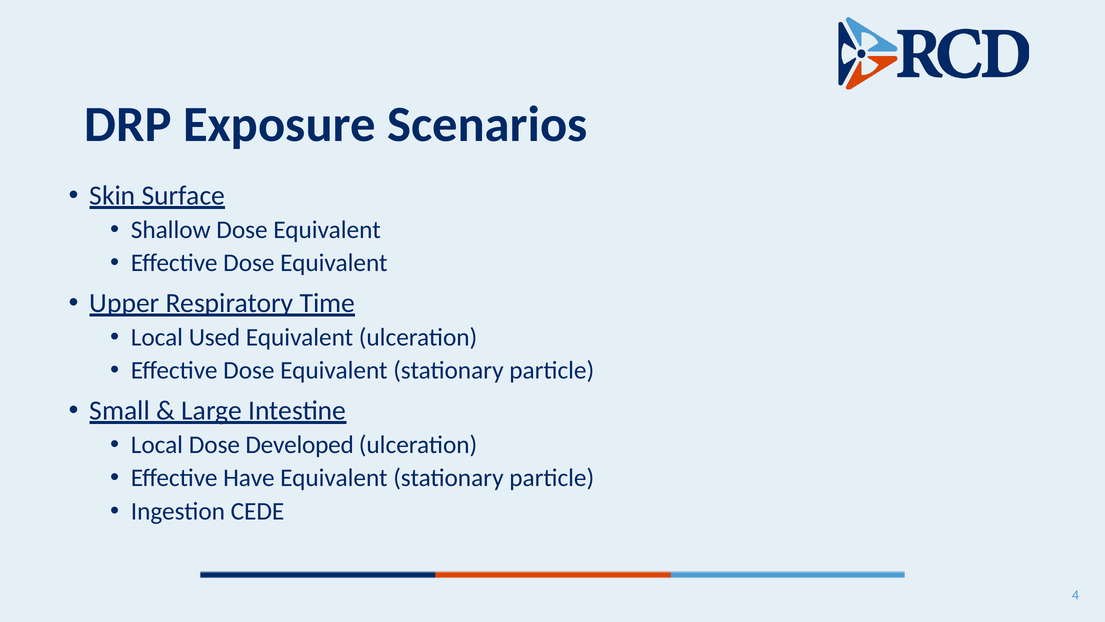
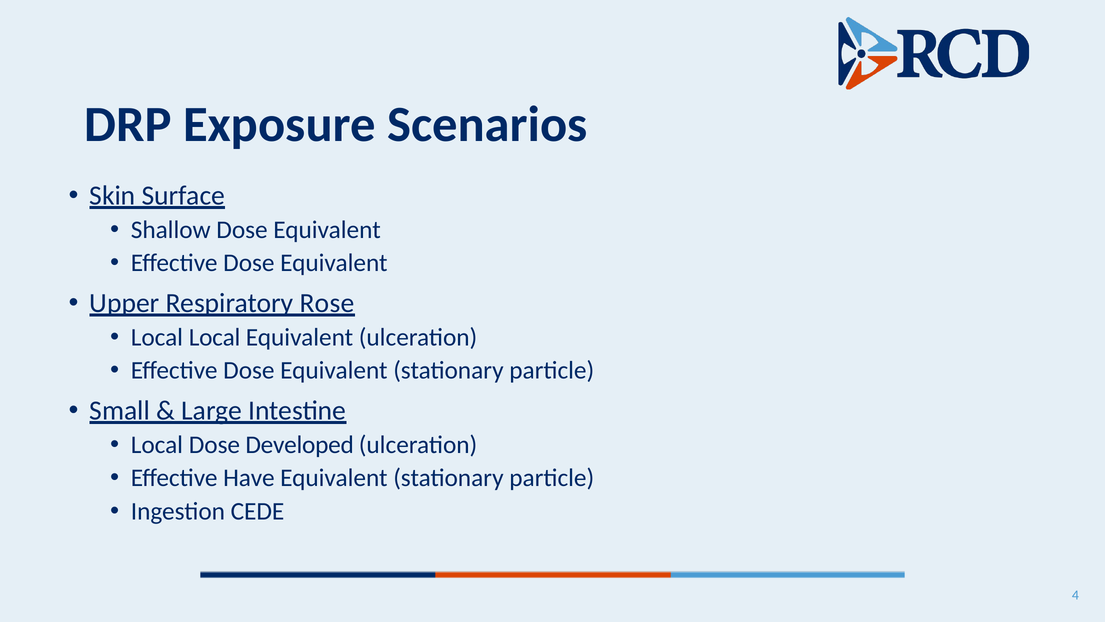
Time: Time -> Rose (327, 303)
Local Used: Used -> Local (215, 337)
